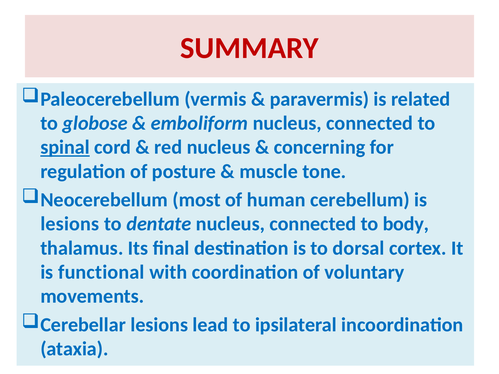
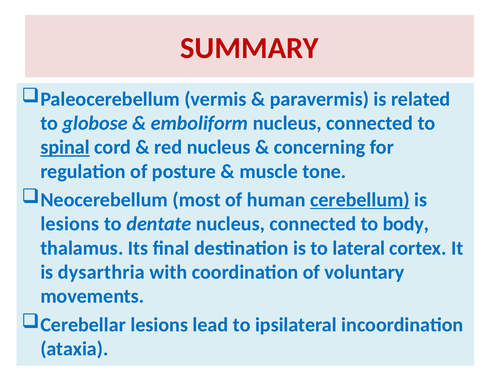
cerebellum underline: none -> present (360, 200)
dorsal: dorsal -> lateral (359, 248)
functional: functional -> dysarthria (101, 272)
